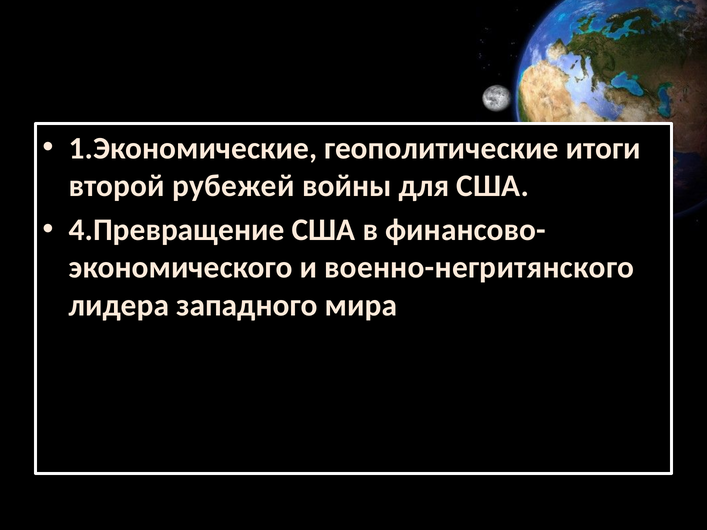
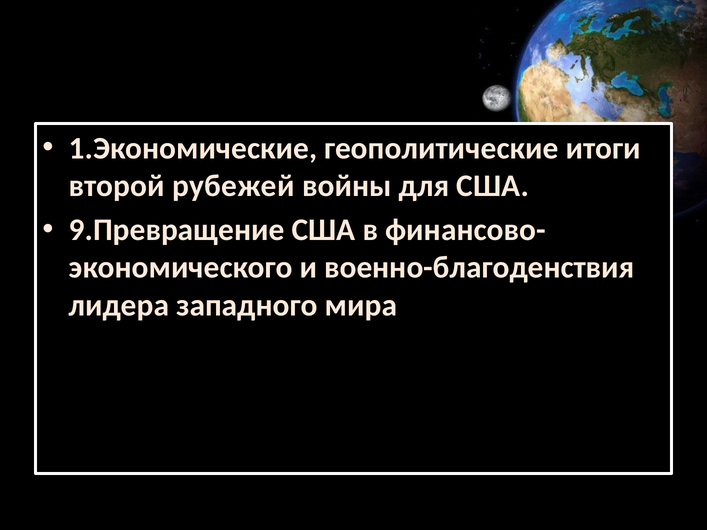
4.Превращение: 4.Превращение -> 9.Превращение (177, 230)
военно-негритянского: военно-негритянского -> военно-благоденствия (479, 268)
